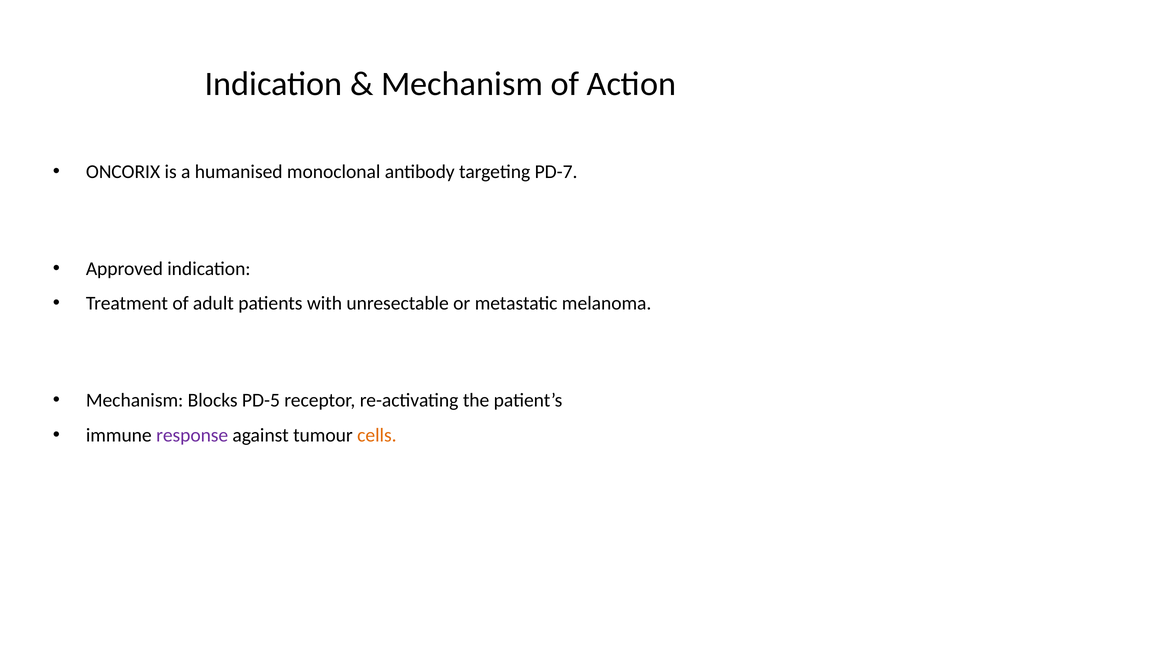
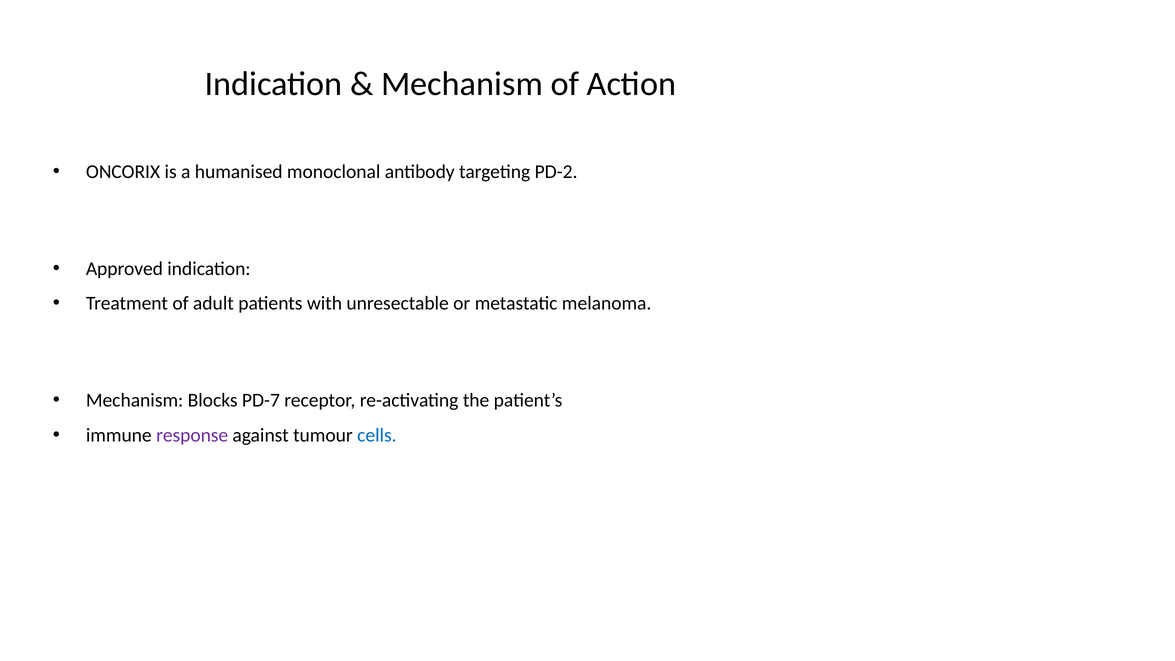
PD-7: PD-7 -> PD-2 (556, 172)
PD-5: PD-5 -> PD-7 (261, 400)
cells colour: orange -> blue (377, 435)
